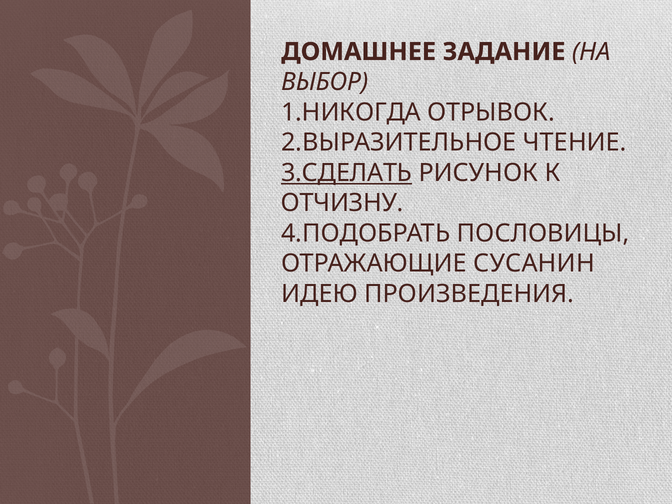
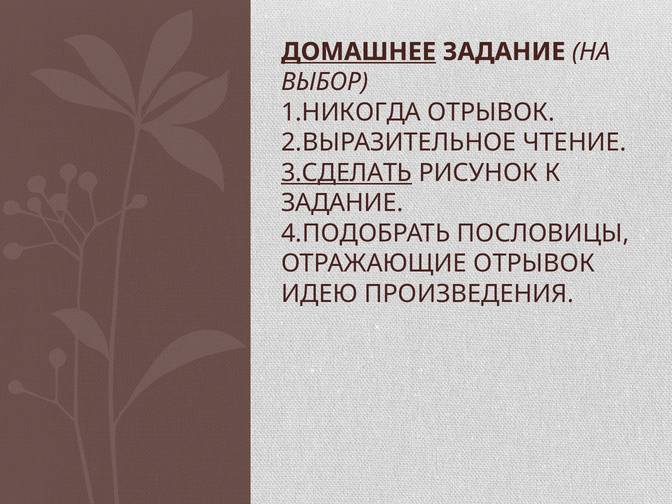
ДОМАШНЕЕ underline: none -> present (359, 52)
ОТЧИЗНУ: ОТЧИЗНУ -> ЗАДАНИЕ (342, 203)
ОТРАЖАЮЩИЕ СУСАНИН: СУСАНИН -> ОТРЫВОК (534, 264)
